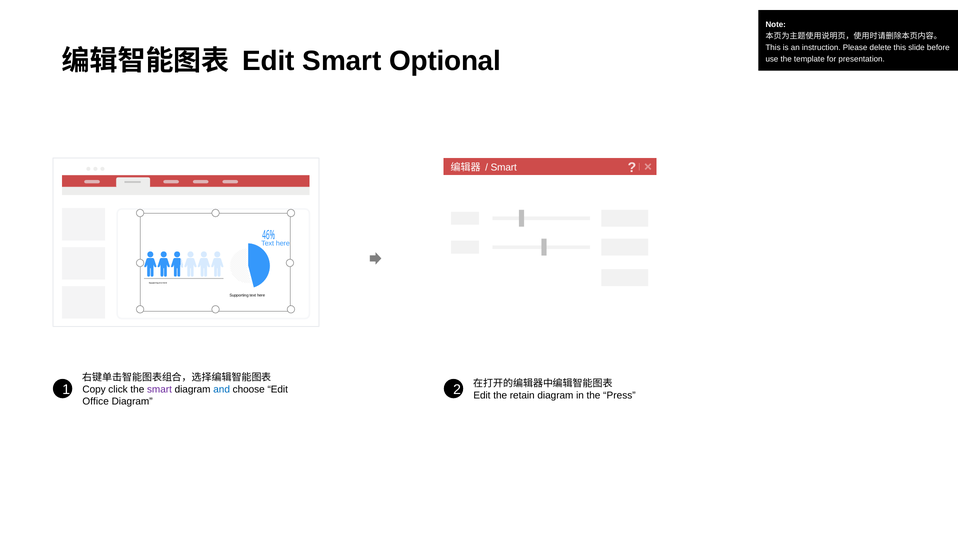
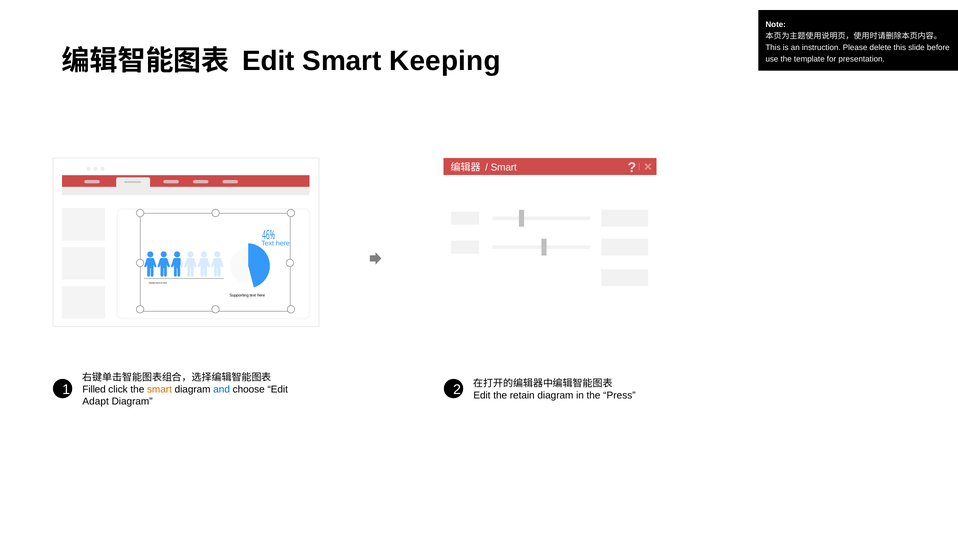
Optional: Optional -> Keeping (445, 61)
Copy: Copy -> Filled (94, 389)
smart colour: purple -> orange (159, 389)
Office: Office -> Adapt (96, 401)
